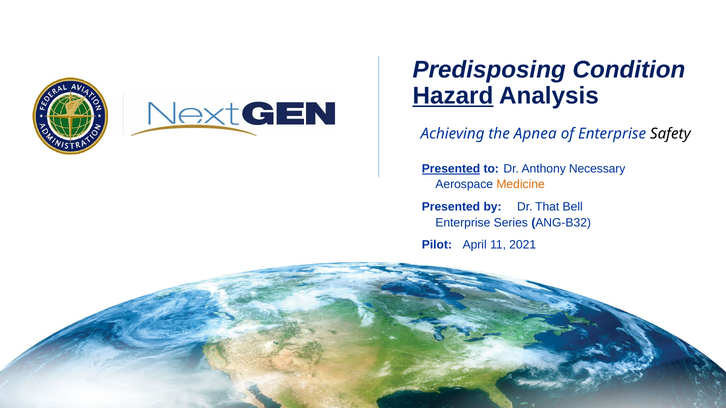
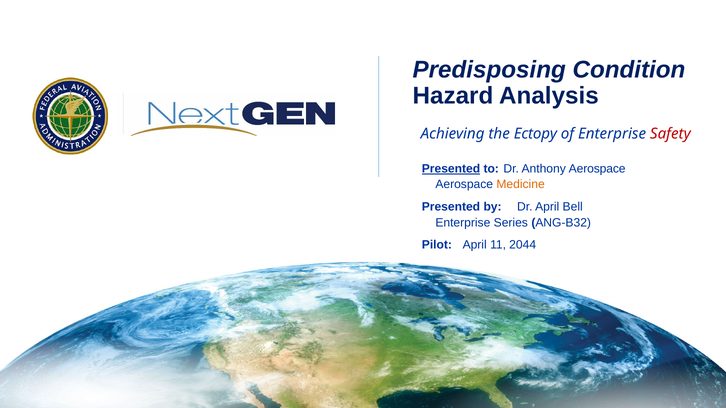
Hazard underline: present -> none (453, 96)
Apnea: Apnea -> Ectopy (535, 134)
Safety colour: black -> red (670, 134)
Anthony Necessary: Necessary -> Aerospace (597, 169)
Dr That: That -> April (547, 207)
2021: 2021 -> 2044 (523, 245)
